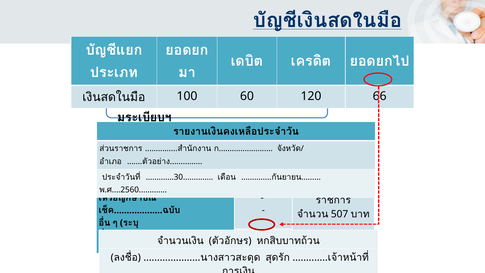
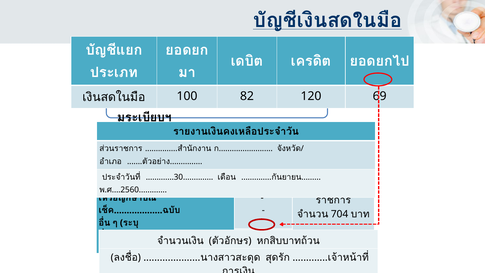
60: 60 -> 82 (247, 96)
66: 66 -> 69 (380, 96)
507: 507 -> 704 (340, 214)
